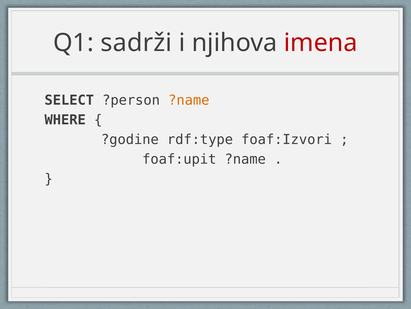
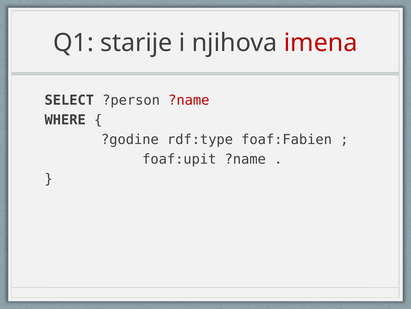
sadrži: sadrži -> starije (136, 43)
?name colour: orange -> red (189, 100)
foaf:Izvori: foaf:Izvori -> foaf:Fabien (287, 139)
